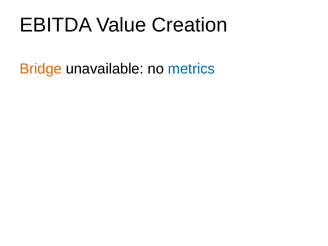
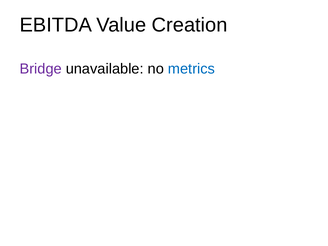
Bridge colour: orange -> purple (41, 69)
